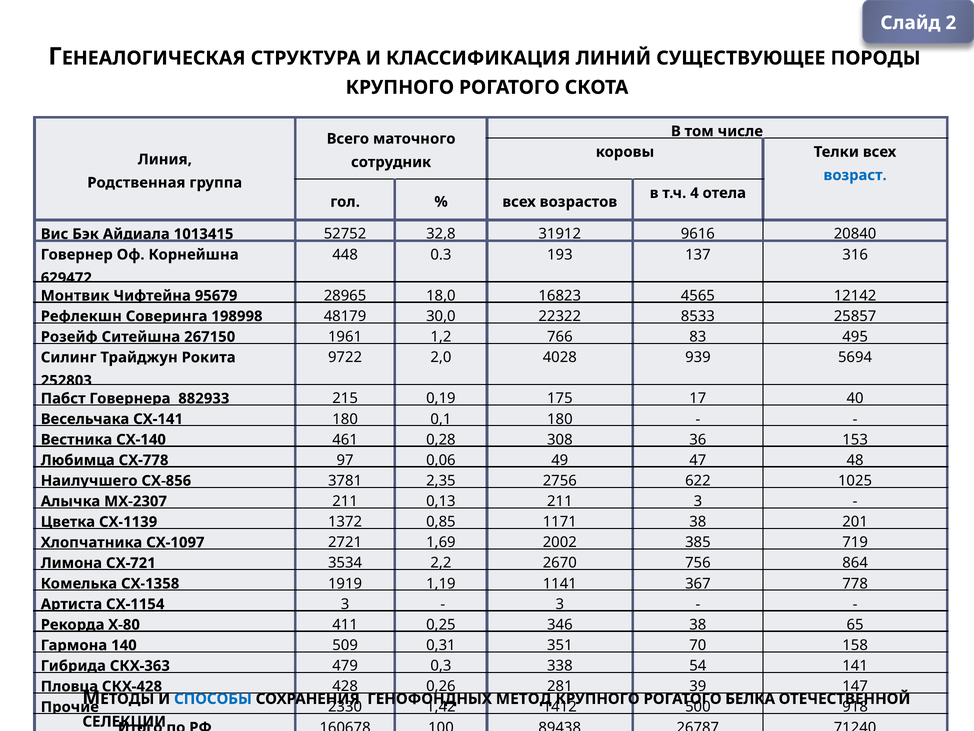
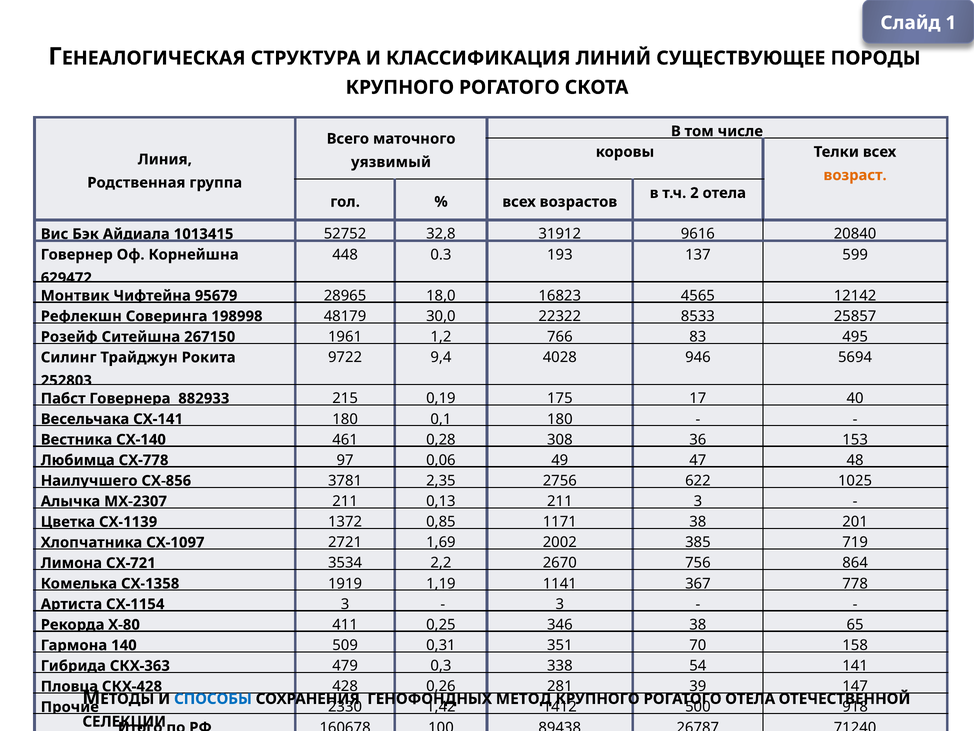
2: 2 -> 1 (951, 23)
сотрудник: сотрудник -> уязвимый (391, 162)
возраст colour: blue -> orange (855, 175)
4: 4 -> 2 (694, 193)
316: 316 -> 599 (855, 254)
2,0: 2,0 -> 9,4 (441, 357)
939: 939 -> 946 (698, 357)
БЕЛКА: БЕЛКА -> ОТЕЛА (750, 698)
